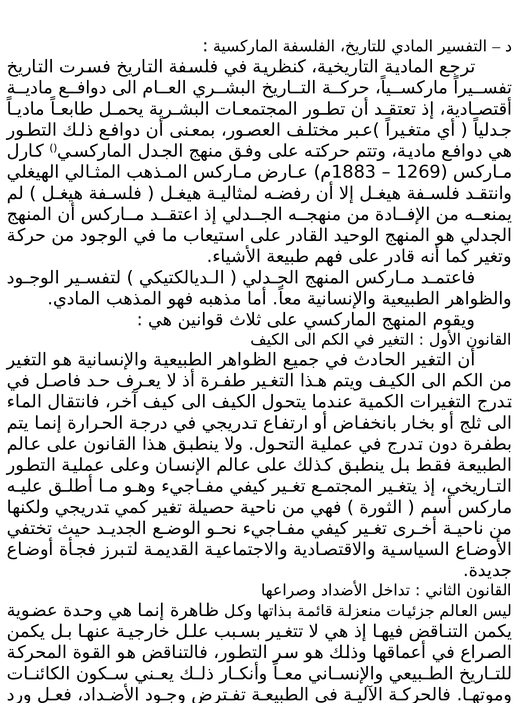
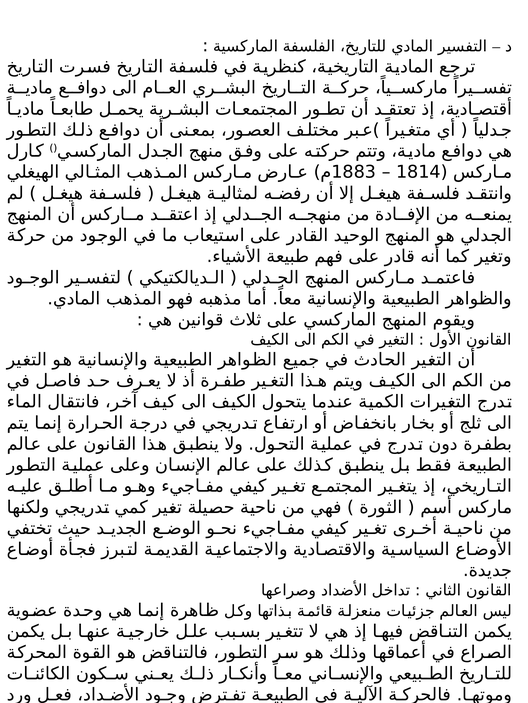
1269: 1269 -> 1814 (418, 172)
